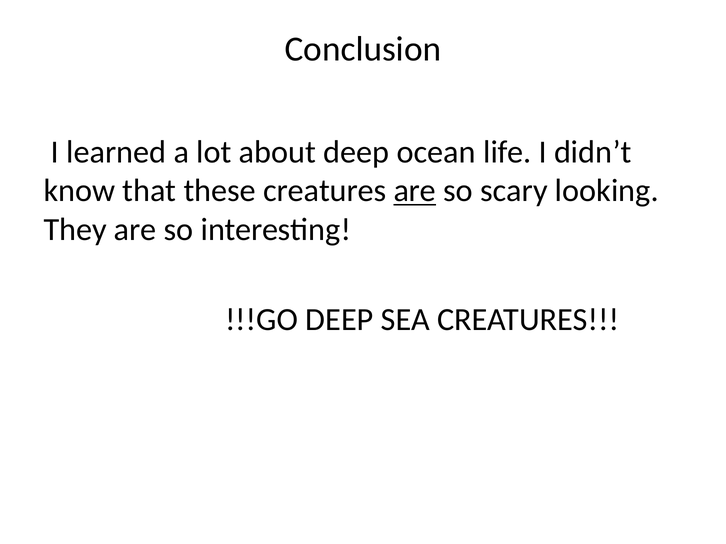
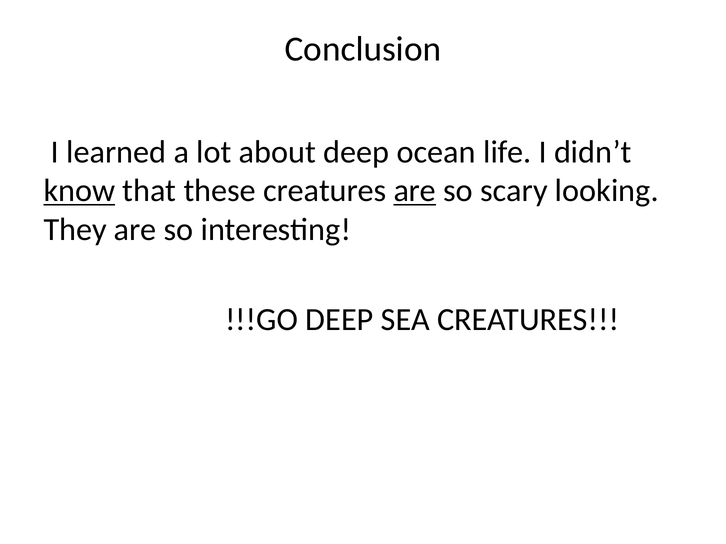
know underline: none -> present (79, 191)
